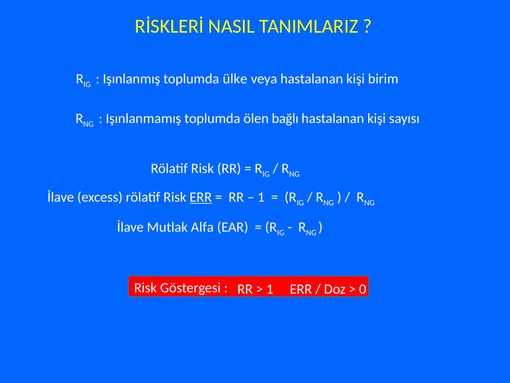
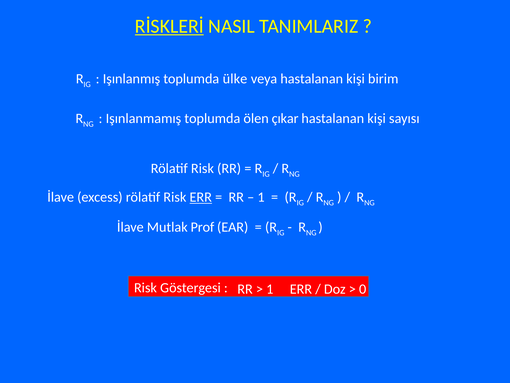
RİSKLERİ underline: none -> present (169, 26)
bağlı: bağlı -> çıkar (285, 118)
Alfa: Alfa -> Prof (202, 227)
